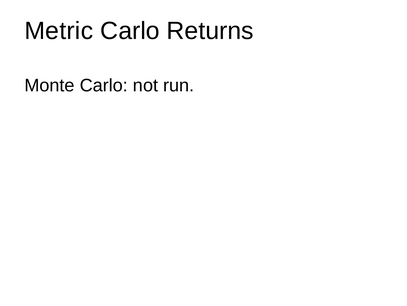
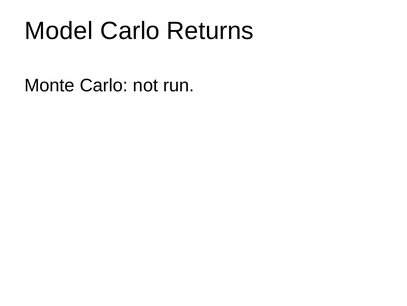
Metric: Metric -> Model (59, 31)
